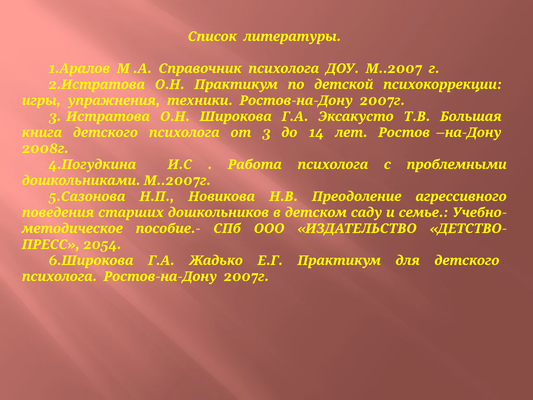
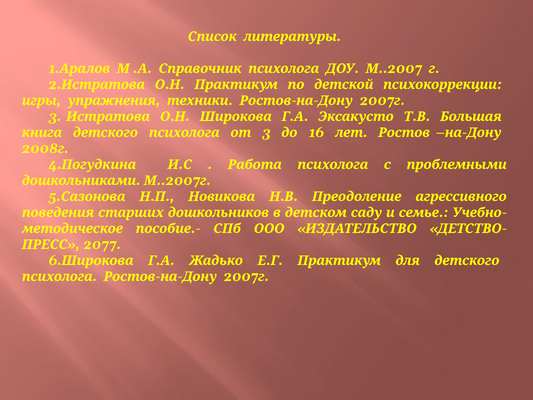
14: 14 -> 16 (316, 132)
2054: 2054 -> 2077 (102, 244)
